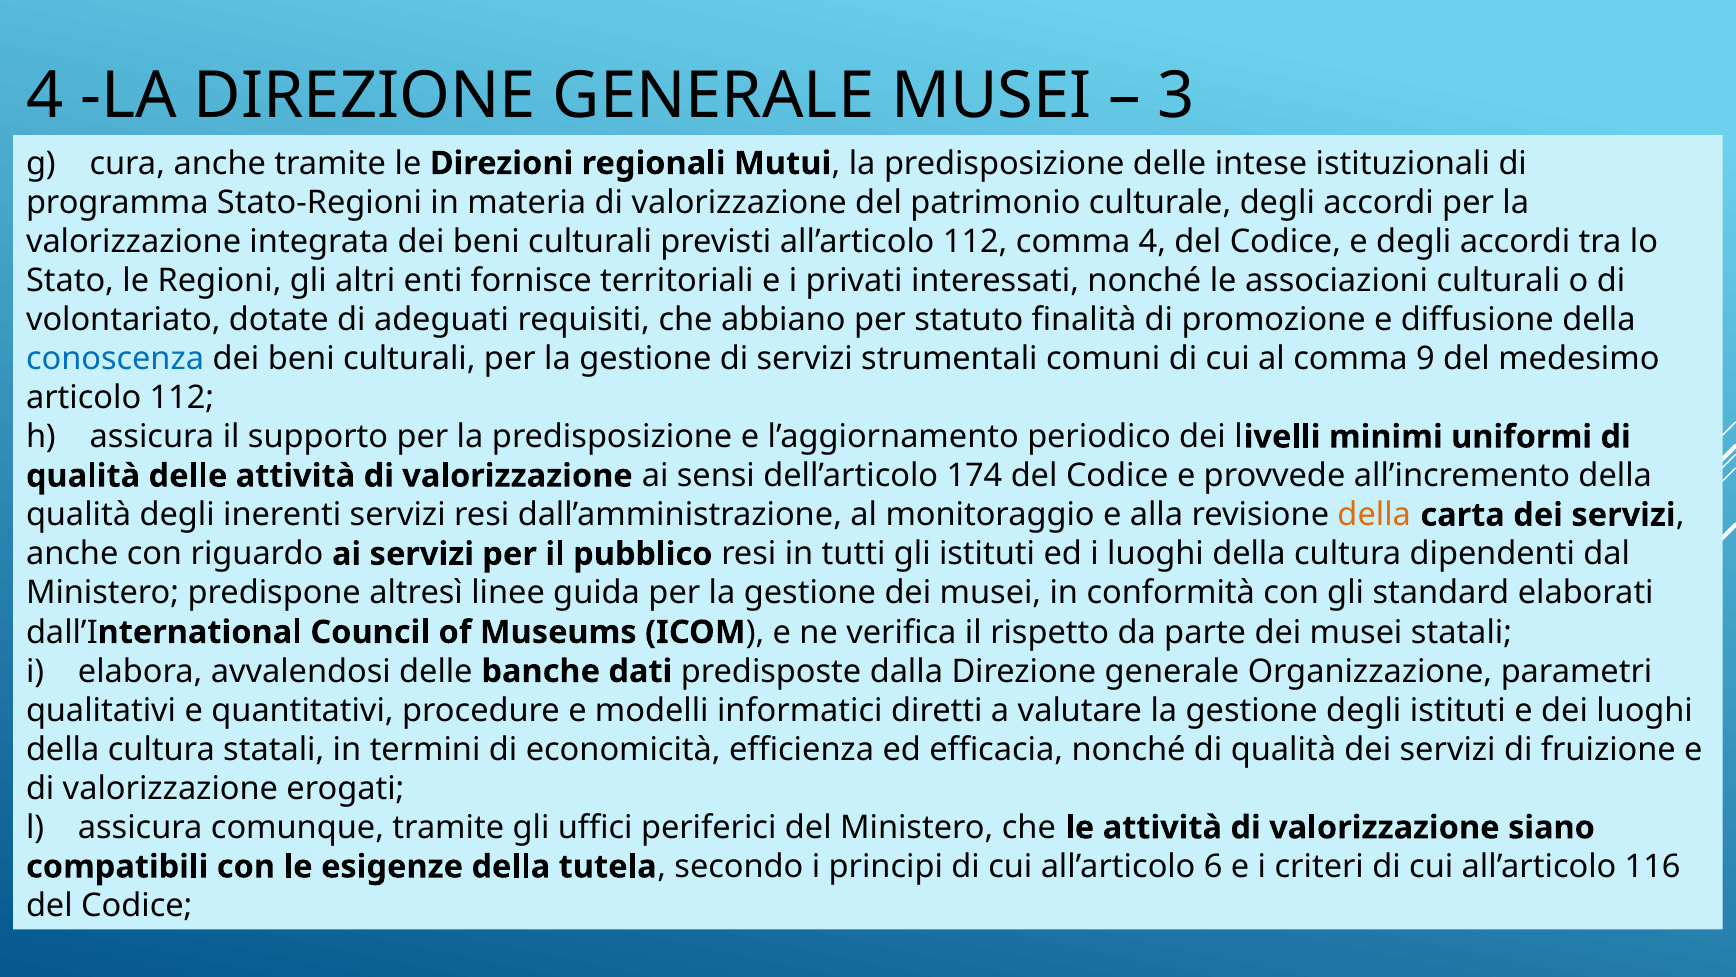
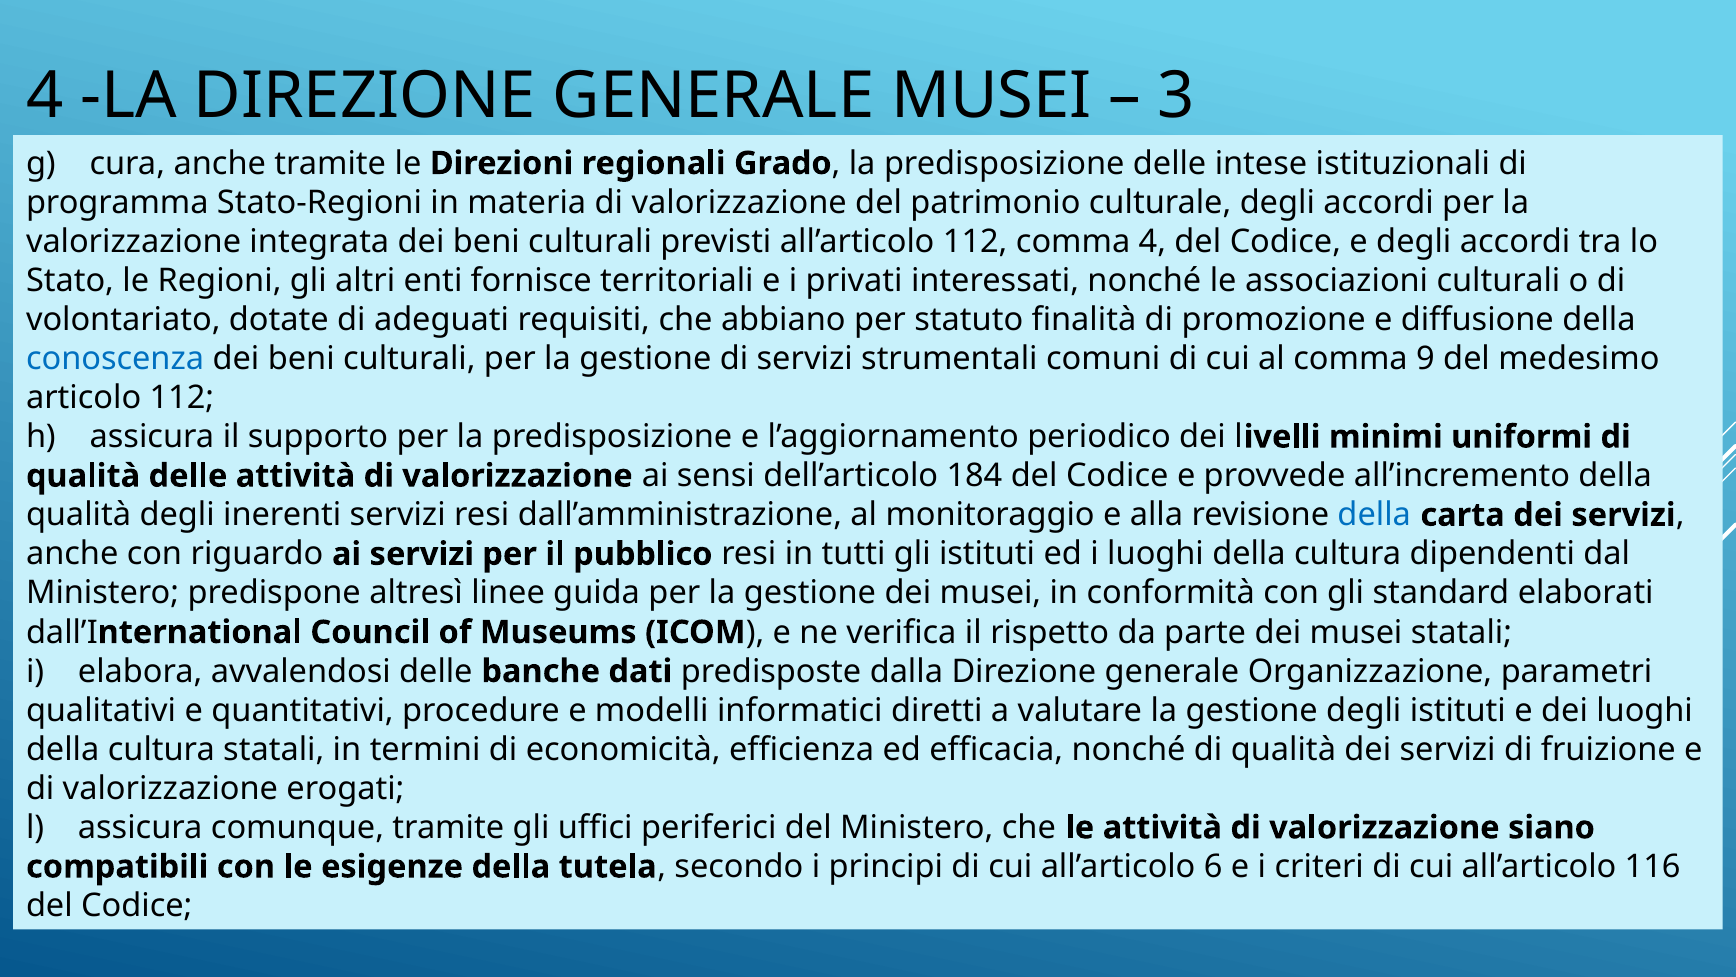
Mutui: Mutui -> Grado (783, 163)
174: 174 -> 184 (974, 476)
della colour: orange -> blue (1374, 515)
